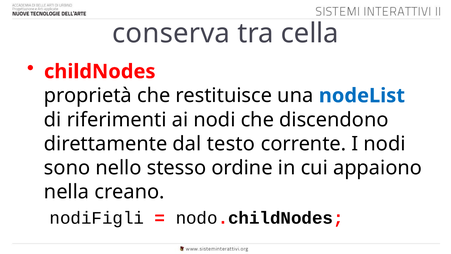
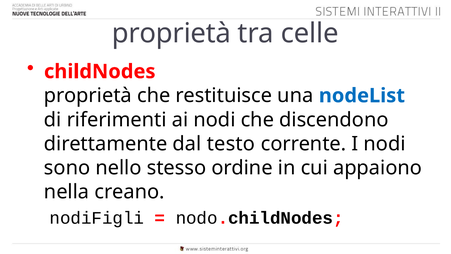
conserva: conserva -> proprietà (171, 33)
cella: cella -> celle (310, 33)
